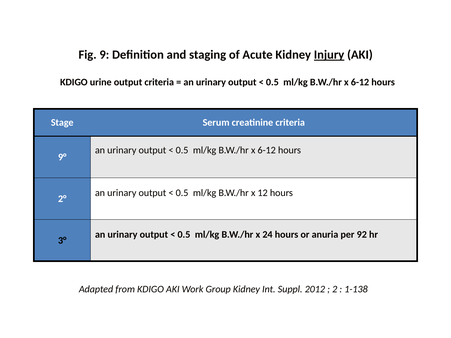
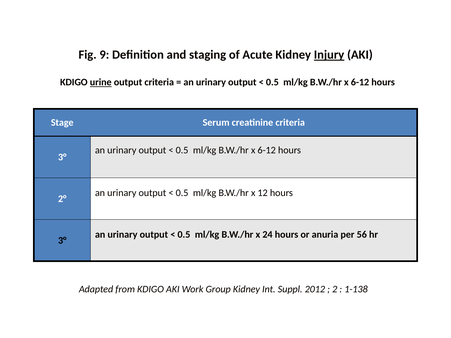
urine underline: none -> present (101, 82)
9°: 9° -> 3° (62, 157)
92: 92 -> 56 (362, 235)
